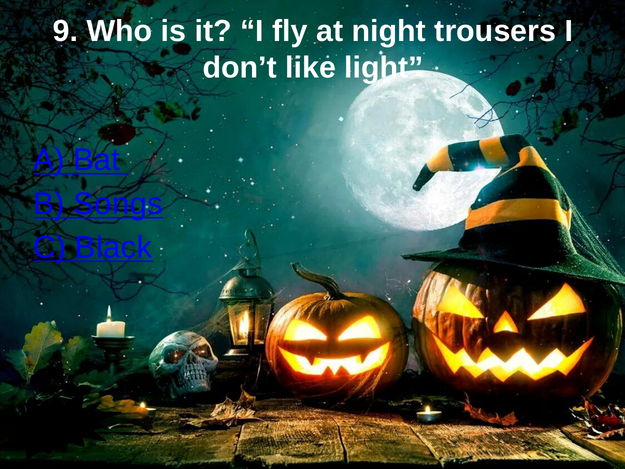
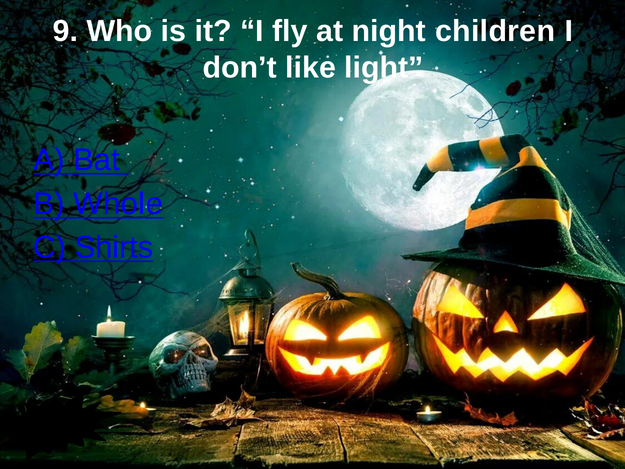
trousers: trousers -> children (495, 31)
Songs: Songs -> Whole (118, 204)
Black: Black -> Shirts (114, 248)
